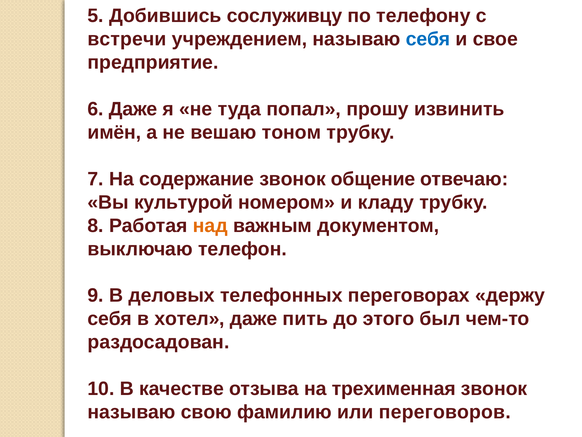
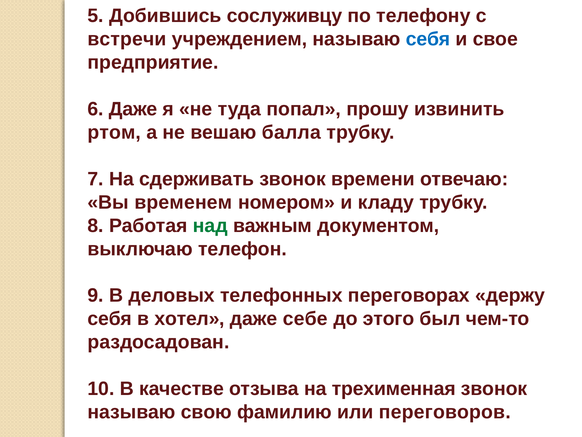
имён: имён -> ртом (114, 132)
тоном: тоном -> балла (291, 132)
содержание: содержание -> сдерживать (197, 179)
общение: общение -> времени (373, 179)
культурой: культурой -> временем (183, 202)
над colour: orange -> green (210, 225)
пить: пить -> себе (305, 318)
